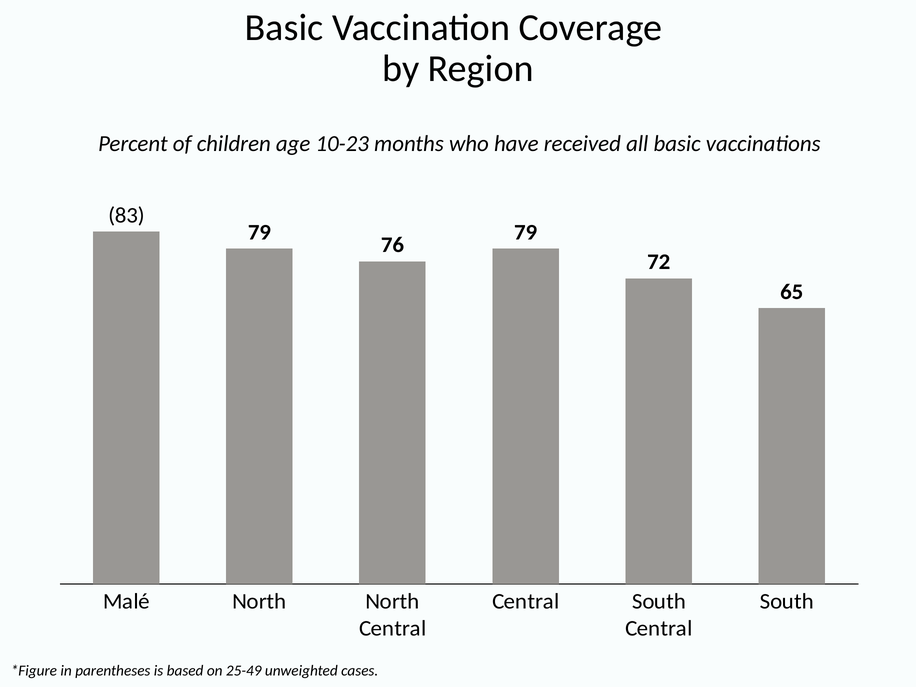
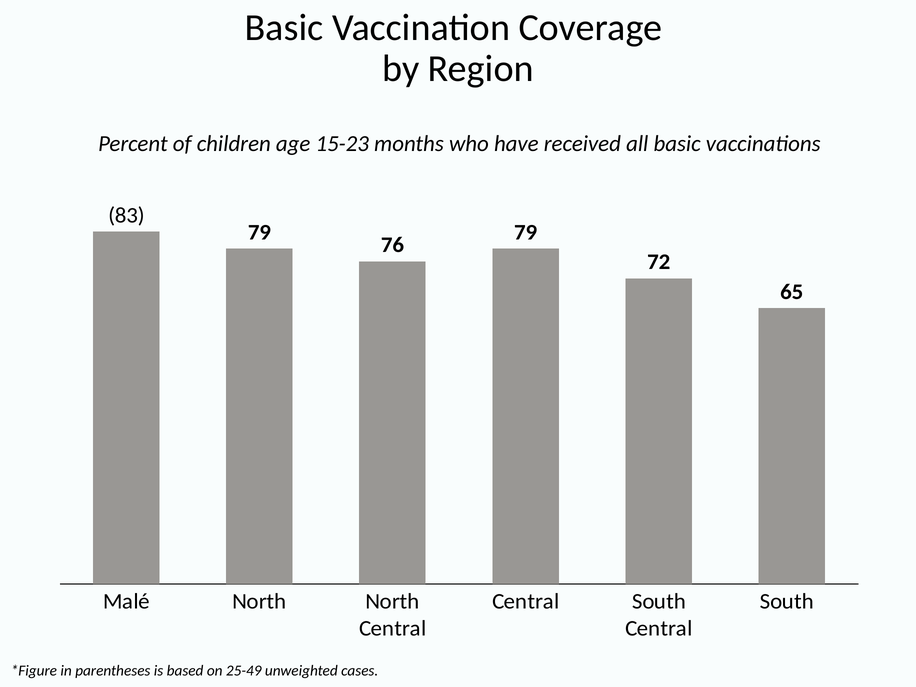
10-23: 10-23 -> 15-23 (342, 144)
